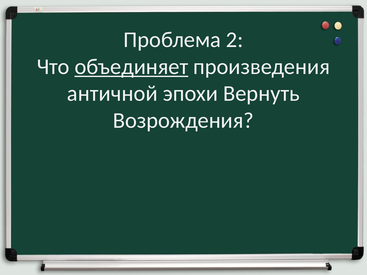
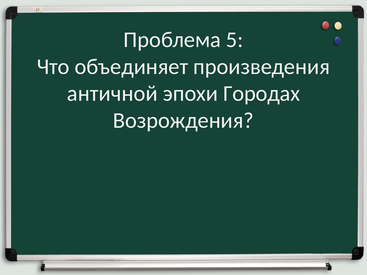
2: 2 -> 5 (235, 40)
объединяет underline: present -> none (131, 67)
Вернуть: Вернуть -> Городах (262, 94)
